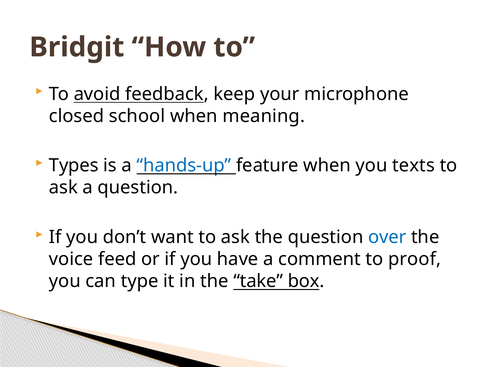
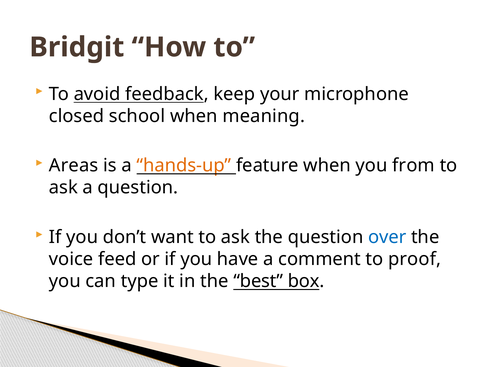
Types: Types -> Areas (74, 166)
hands-up colour: blue -> orange (184, 166)
texts: texts -> from (413, 166)
take: take -> best (258, 282)
